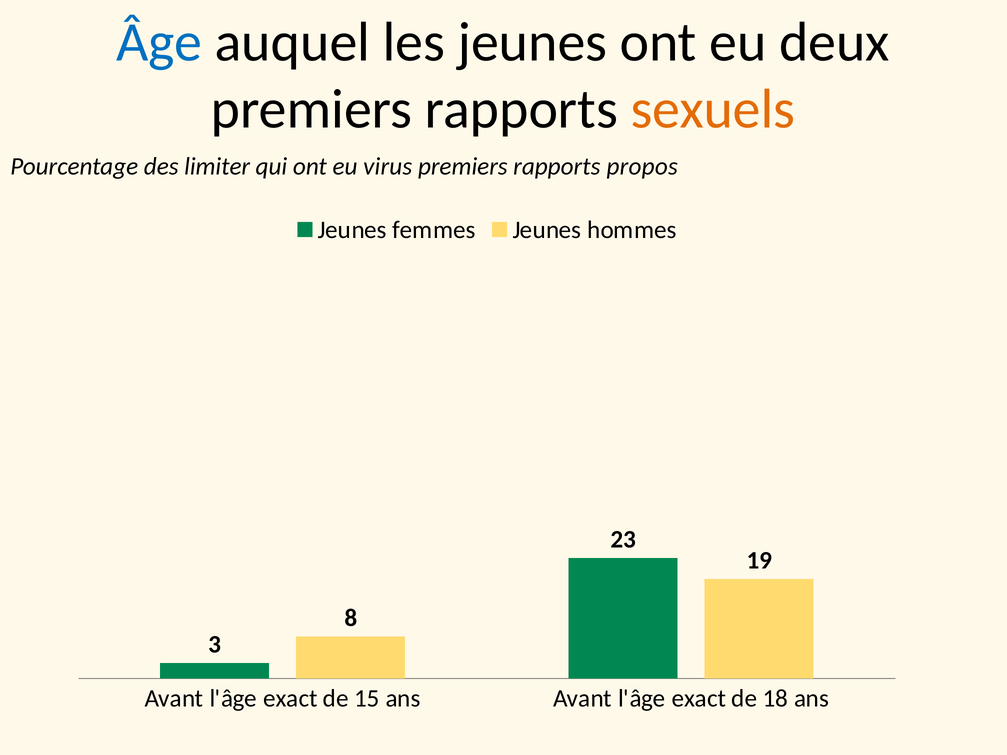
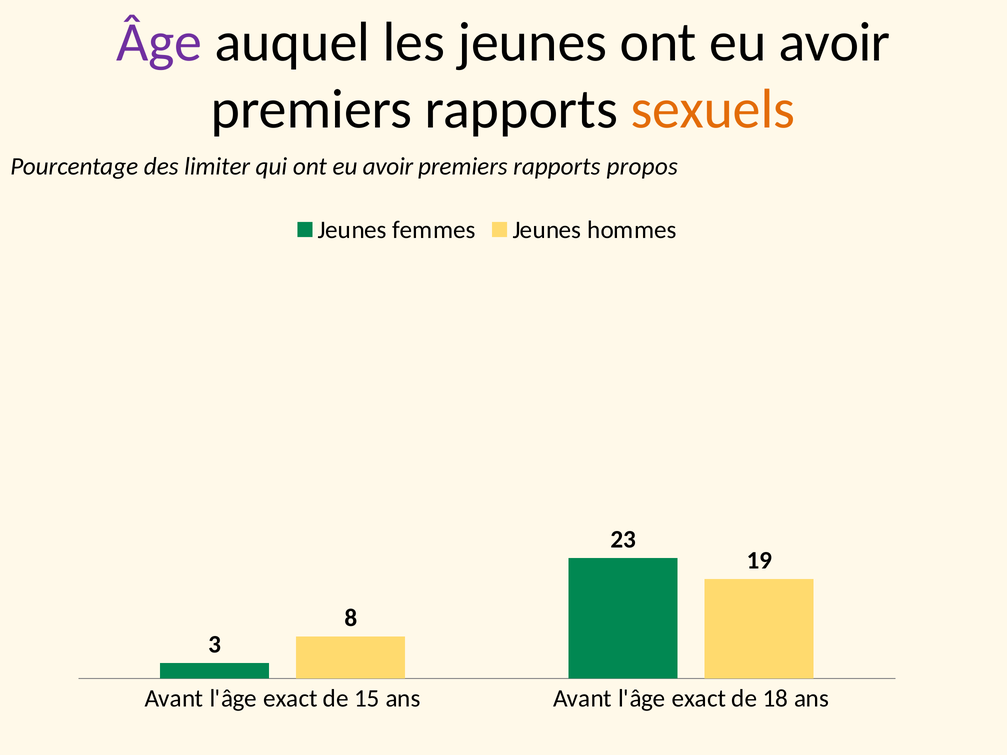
Âge colour: blue -> purple (159, 42)
jeunes ont eu deux: deux -> avoir (835, 42)
qui ont eu virus: virus -> avoir (388, 166)
